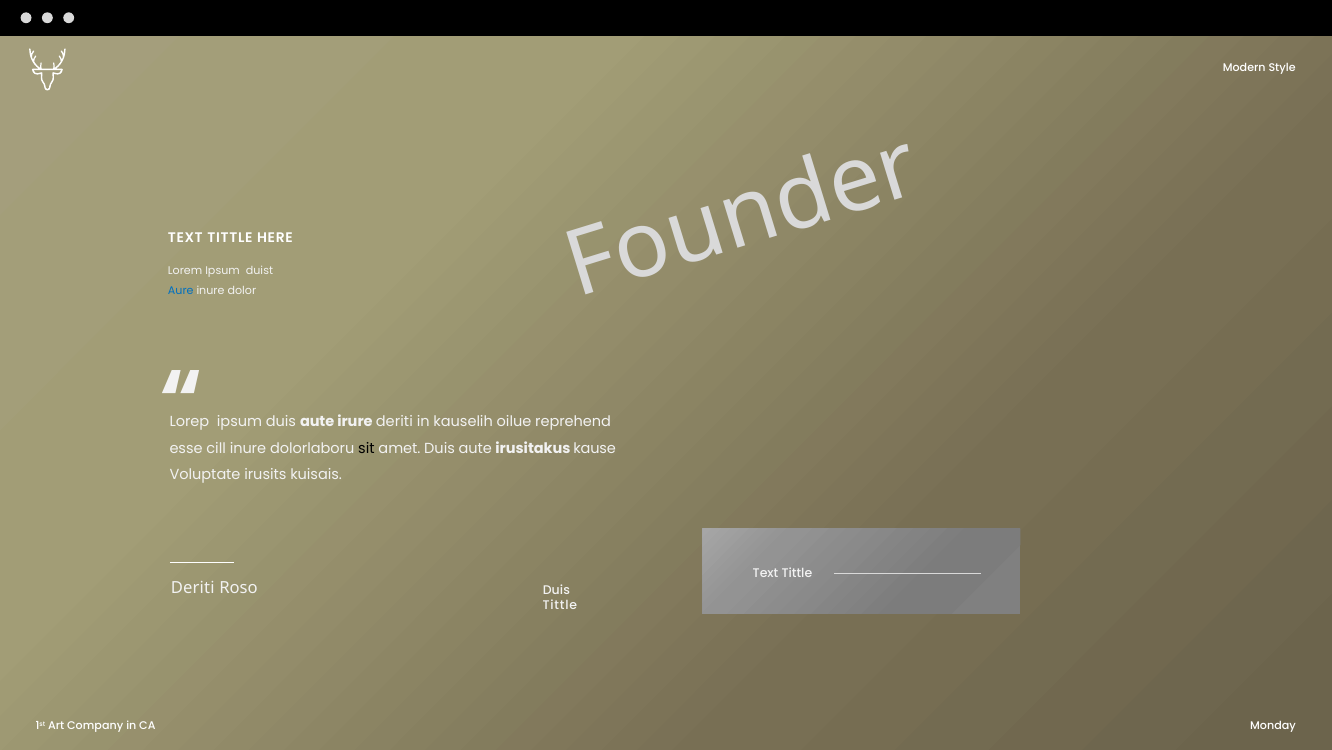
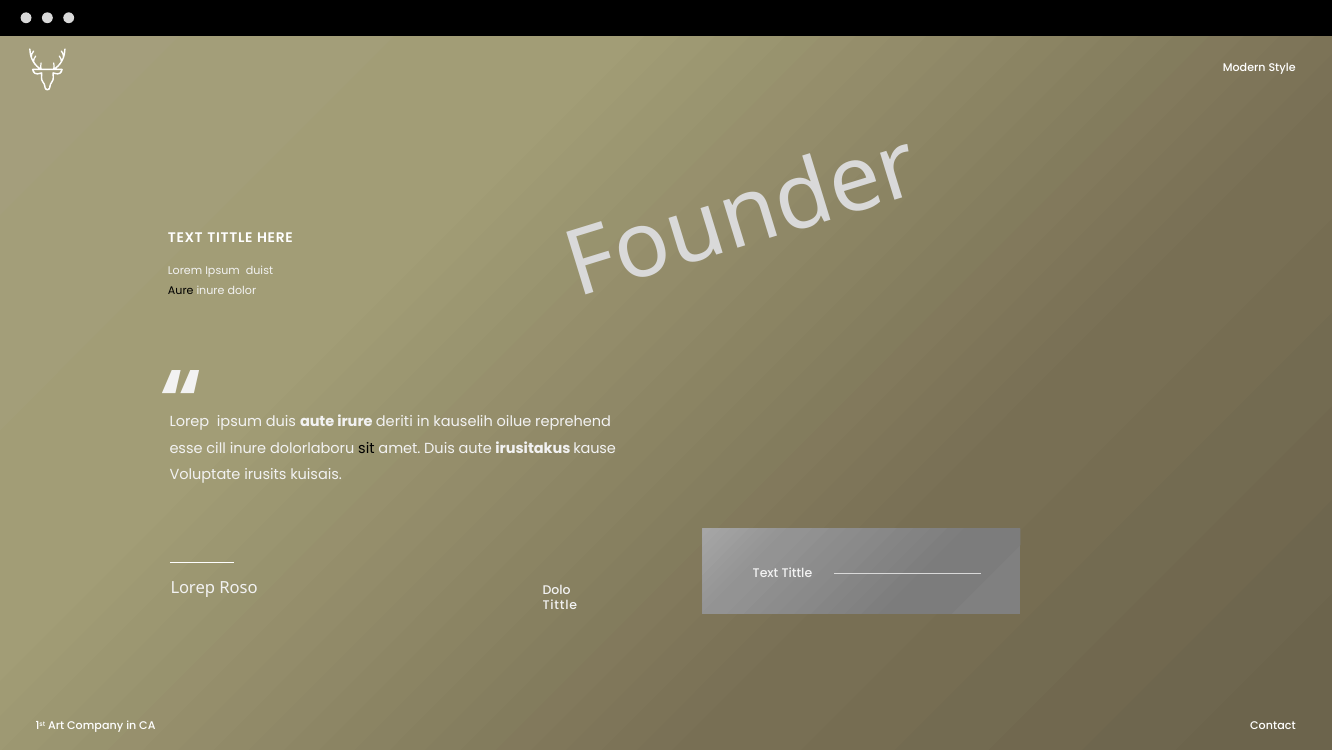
Aure colour: blue -> black (181, 291)
Deriti: Deriti -> Lorep (193, 587)
Roso Duis: Duis -> Dolo (557, 590)
Monday: Monday -> Contact (1273, 726)
